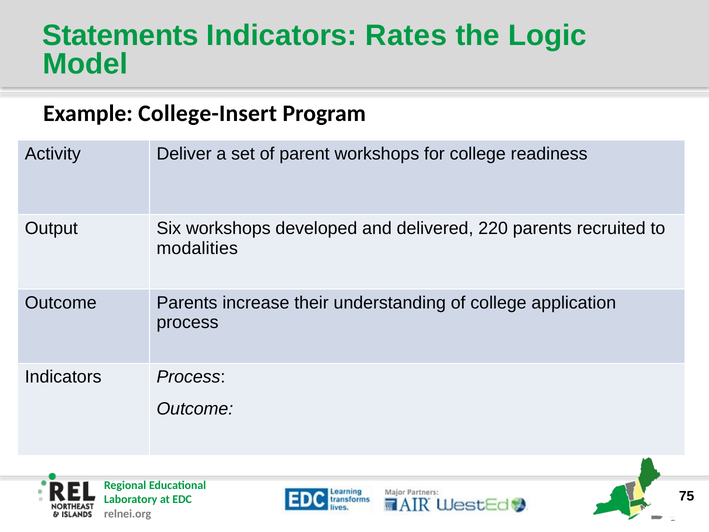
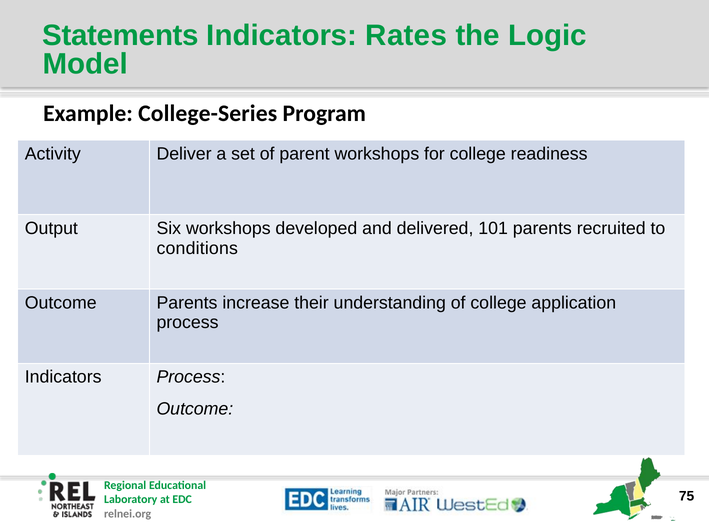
College-Insert: College-Insert -> College-Series (208, 113)
220: 220 -> 101 (493, 228)
modalities: modalities -> conditions (197, 248)
